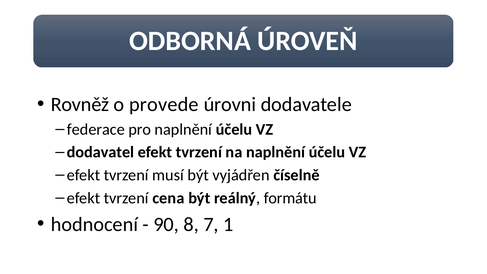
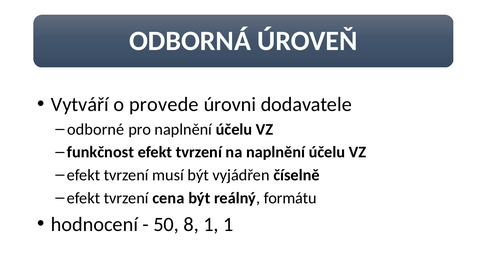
Rovněž: Rovněž -> Vytváří (80, 104)
federace: federace -> odborné (96, 129)
dodavatel: dodavatel -> funkčnost (100, 152)
90: 90 -> 50 (166, 224)
8 7: 7 -> 1 (211, 224)
